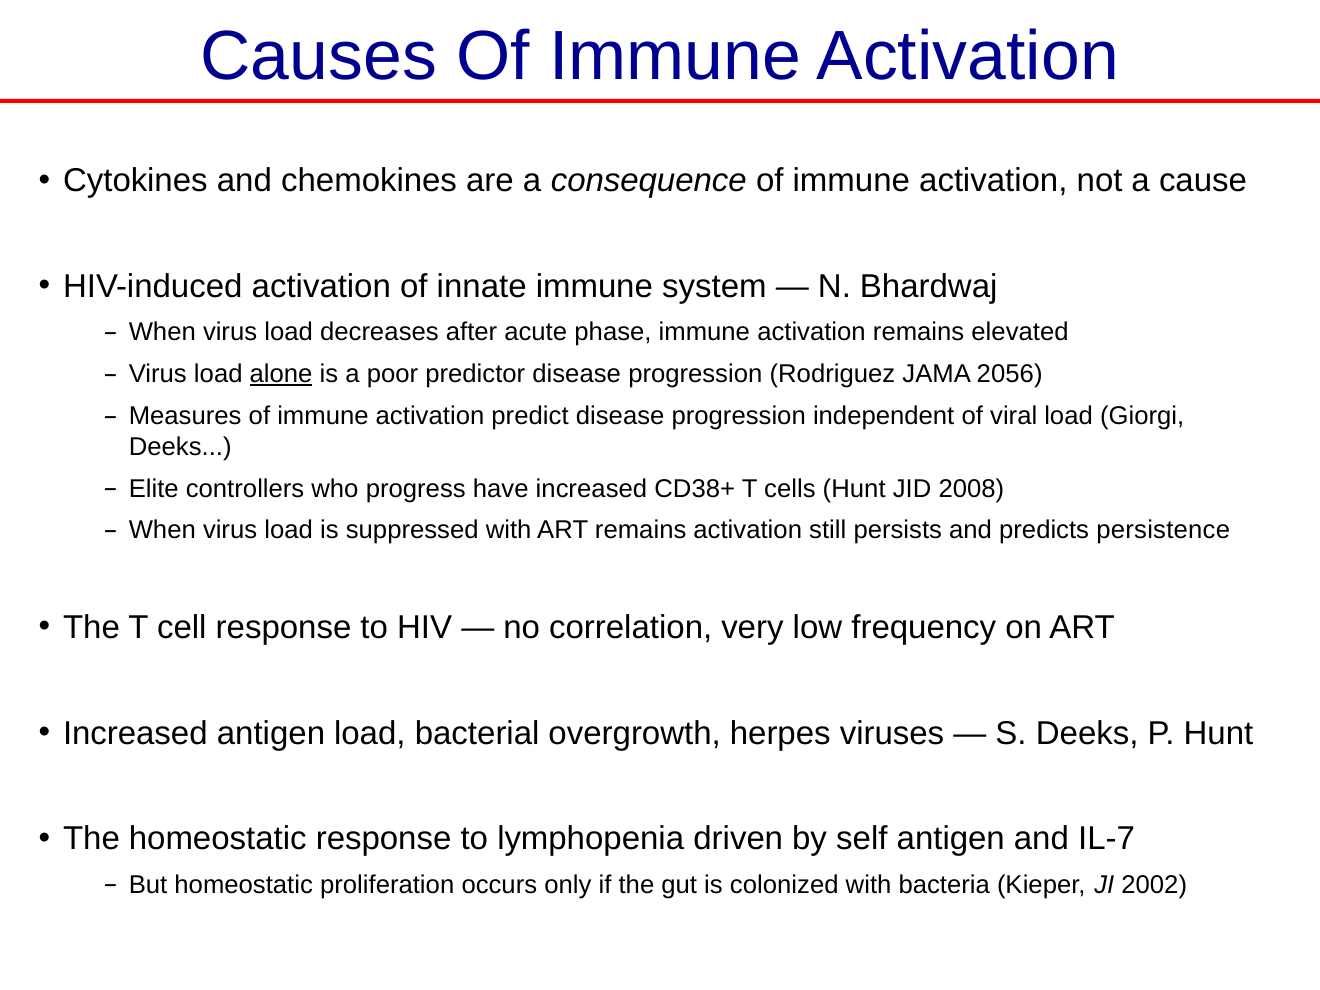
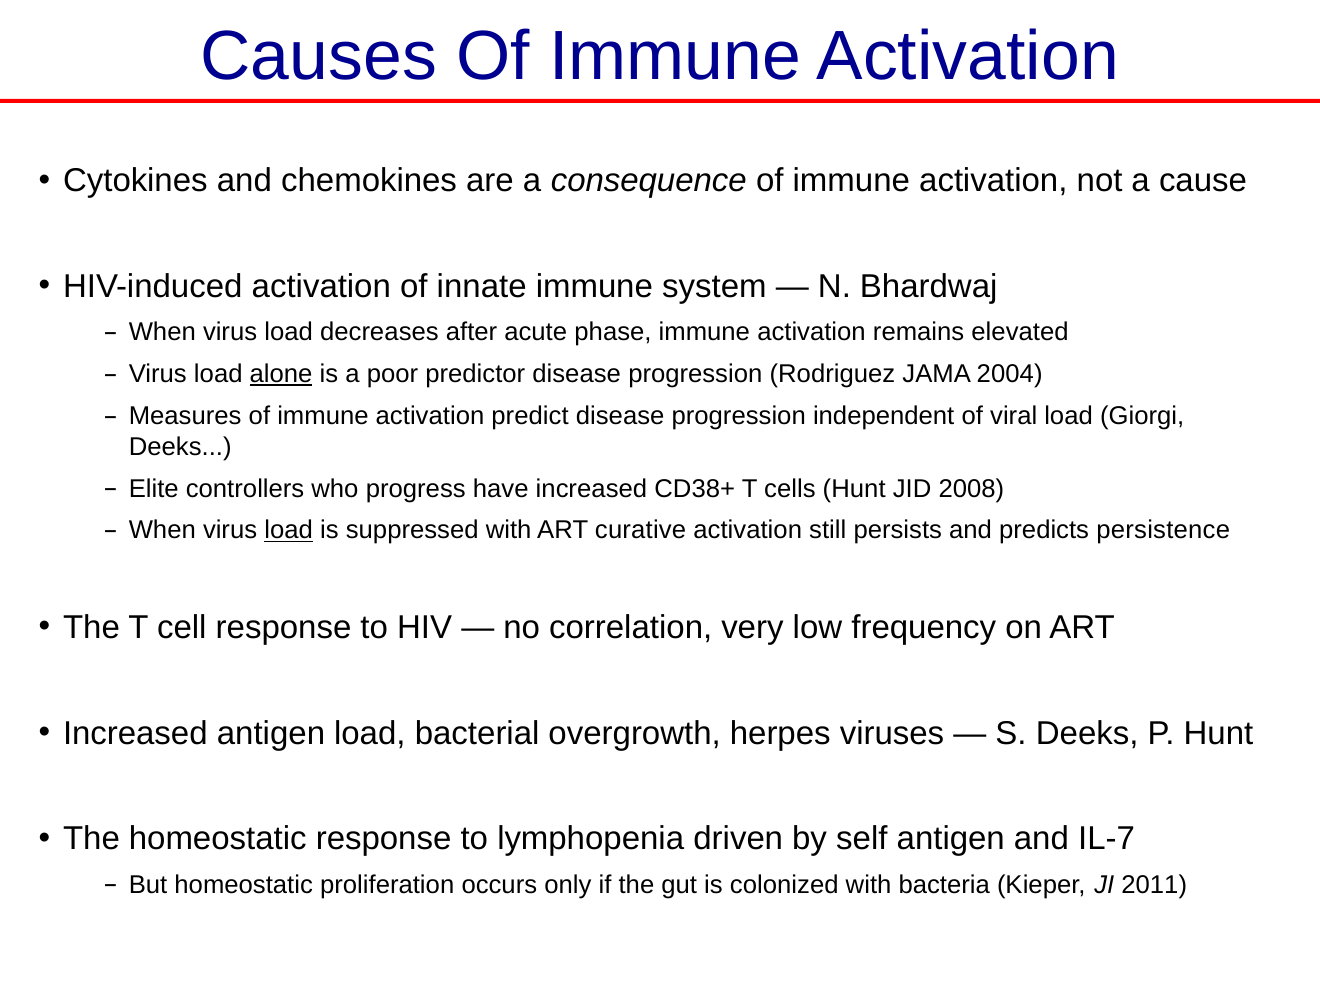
2056: 2056 -> 2004 (1010, 374)
load underline: none -> present (289, 530)
ART remains: remains -> curative (641, 530)
2002: 2002 -> 2011 (1154, 885)
